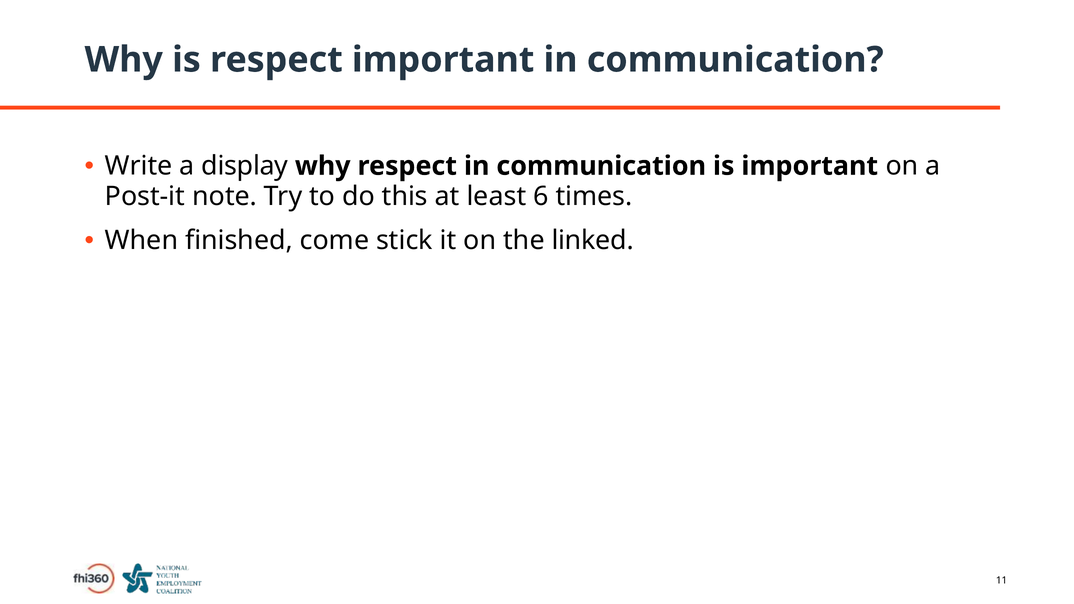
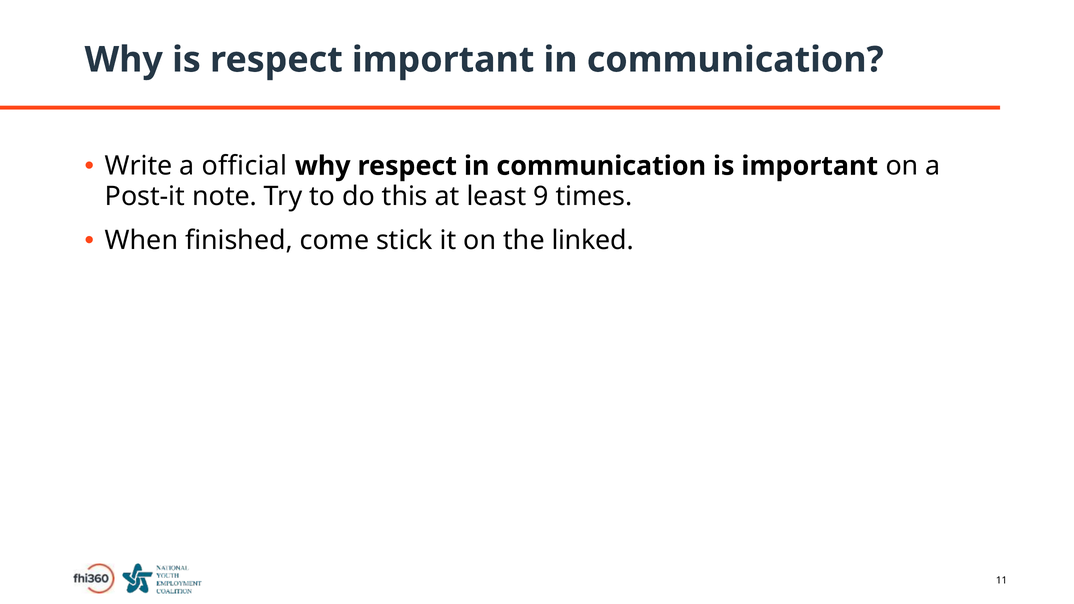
display: display -> official (244, 166)
6: 6 -> 9 (541, 197)
